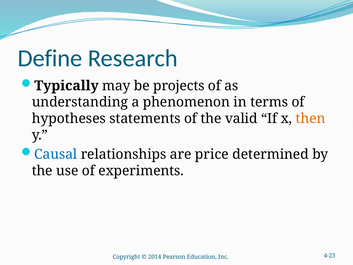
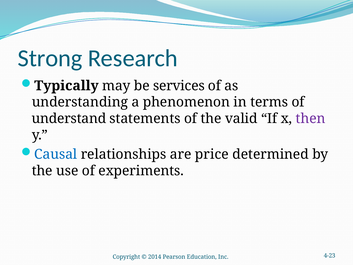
Define: Define -> Strong (50, 58)
projects: projects -> services (179, 86)
hypotheses: hypotheses -> understand (69, 119)
then colour: orange -> purple (311, 119)
